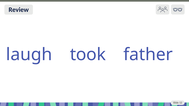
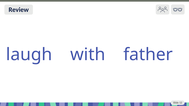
took: took -> with (88, 55)
